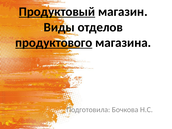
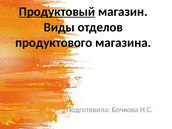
продуктового underline: present -> none (54, 43)
